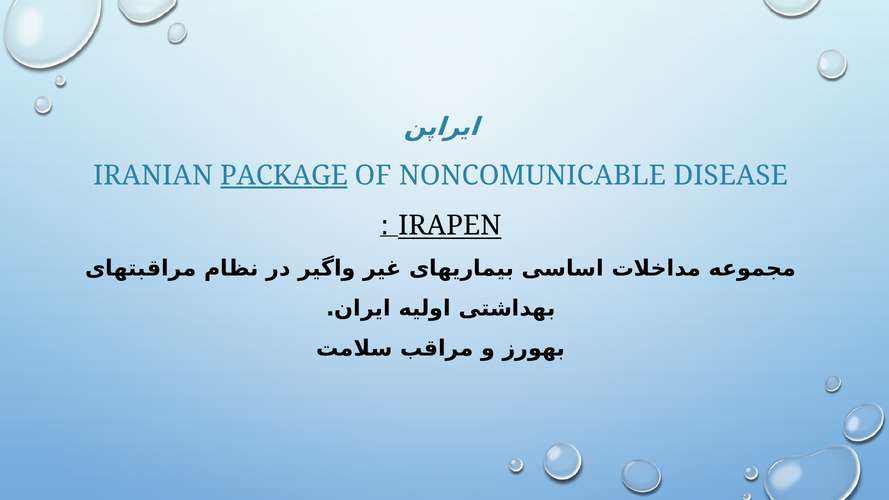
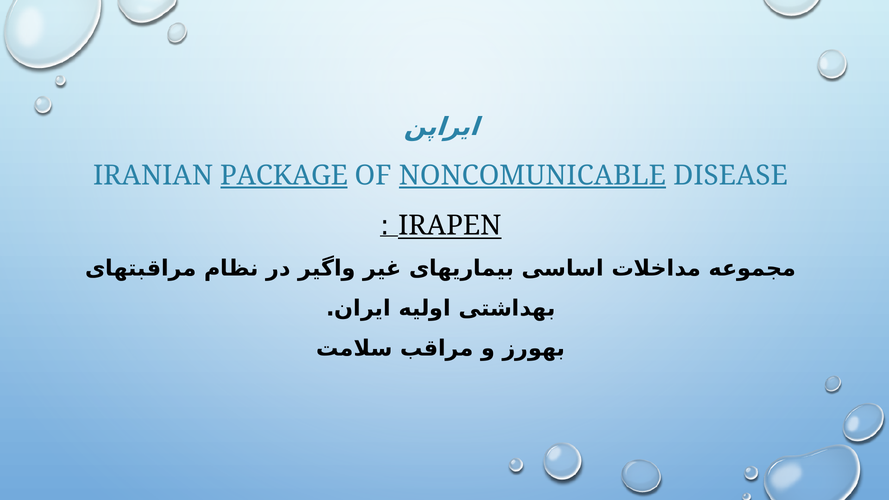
NONCOMUNICABLE underline: none -> present (532, 176)
